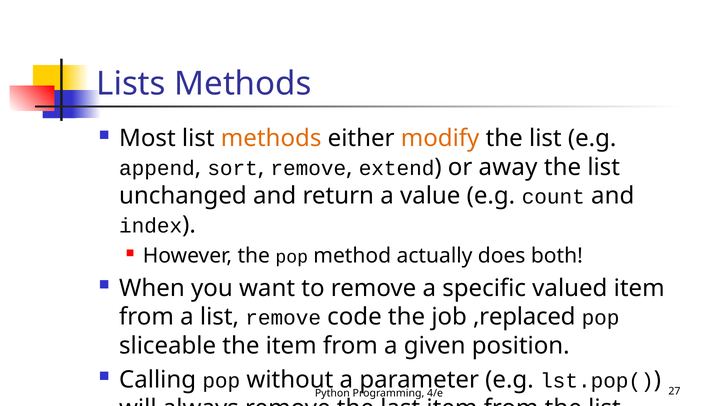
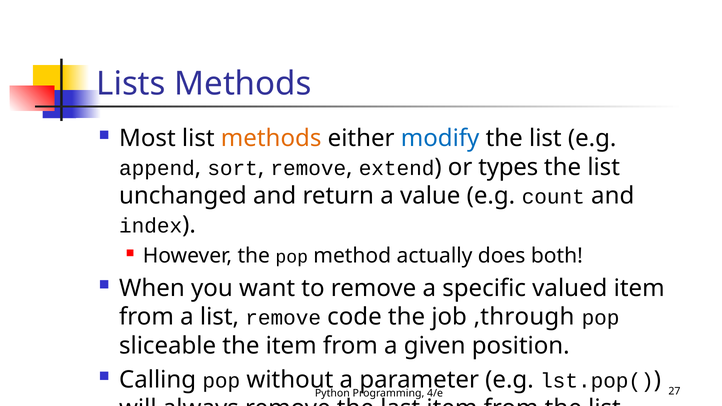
modify colour: orange -> blue (440, 138)
away: away -> types (508, 167)
,replaced: ,replaced -> ,through (524, 317)
